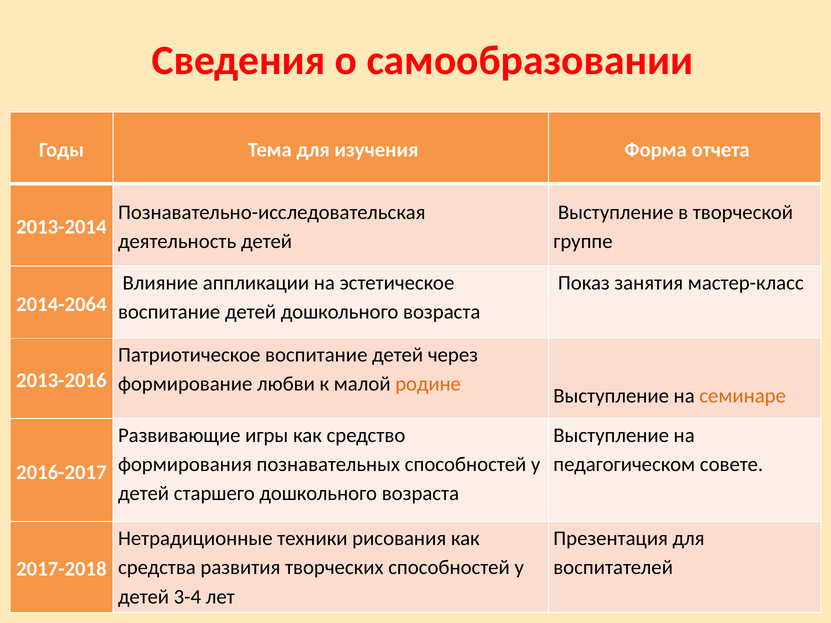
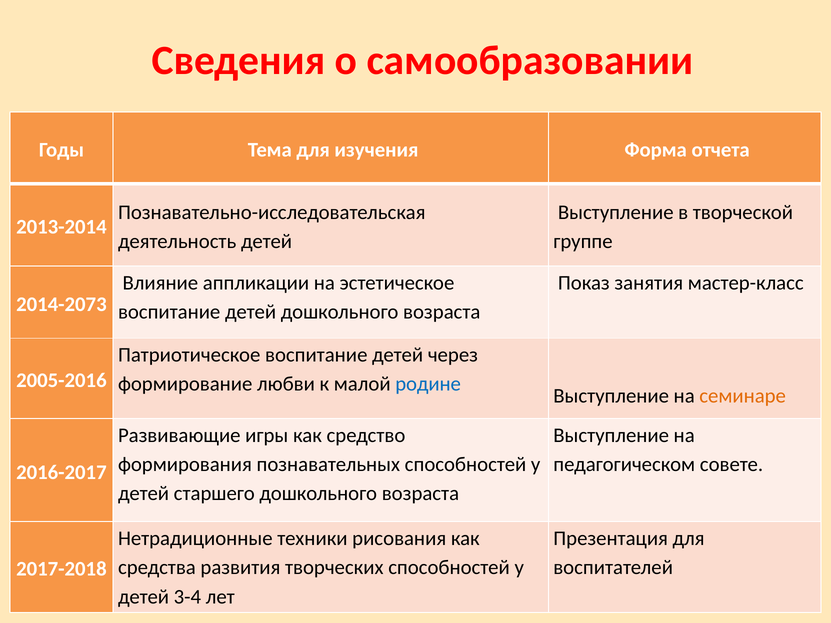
2014-2064: 2014-2064 -> 2014-2073 (61, 304)
2013-2016: 2013-2016 -> 2005-2016 (61, 381)
родине colour: orange -> blue (428, 384)
